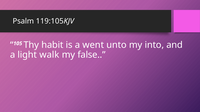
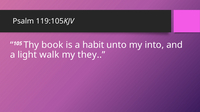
habit: habit -> book (52, 45)
went: went -> habit (93, 45)
false: false -> they (91, 55)
